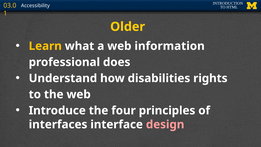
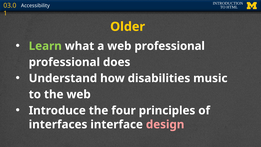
Learn colour: yellow -> light green (45, 46)
web information: information -> professional (170, 46)
rights: rights -> music (210, 78)
